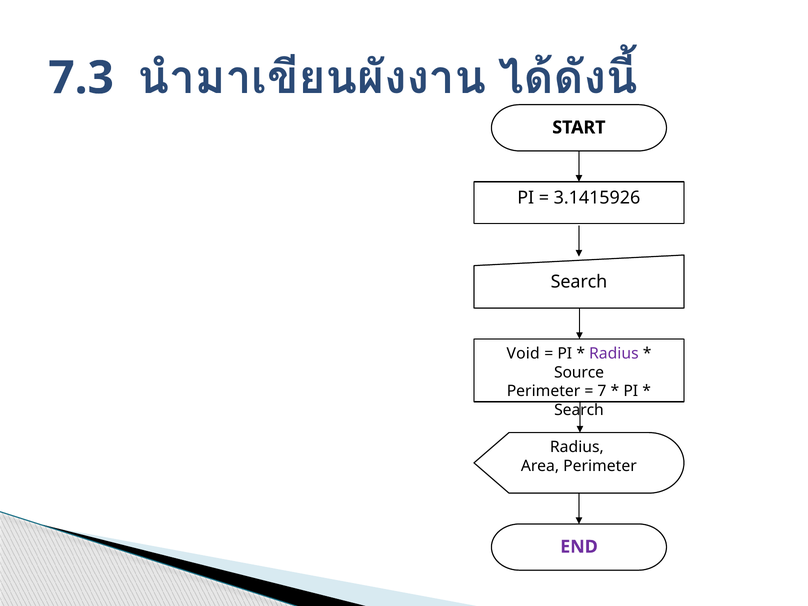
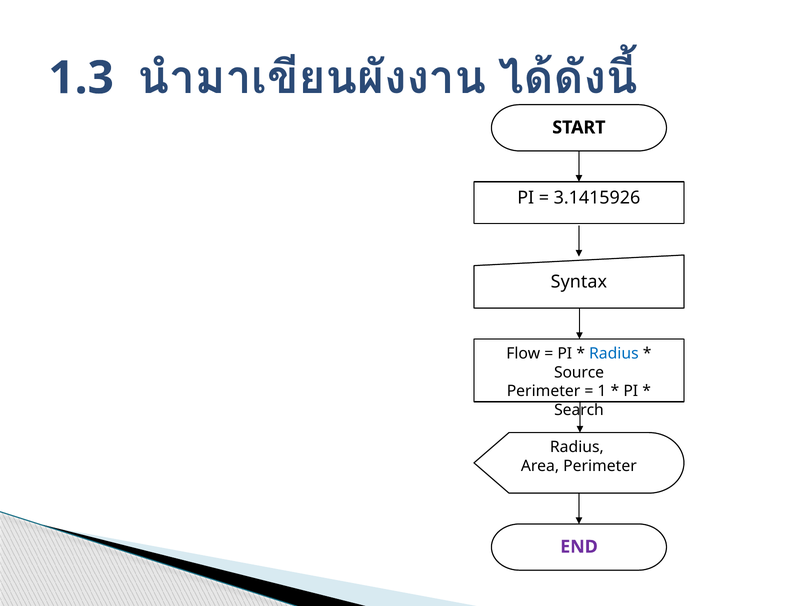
7.3: 7.3 -> 1.3 (81, 78)
Search: Search -> Syntax (579, 282)
Void: Void -> Flow (523, 354)
Radius colour: purple -> blue (614, 354)
7: 7 -> 1 (602, 391)
